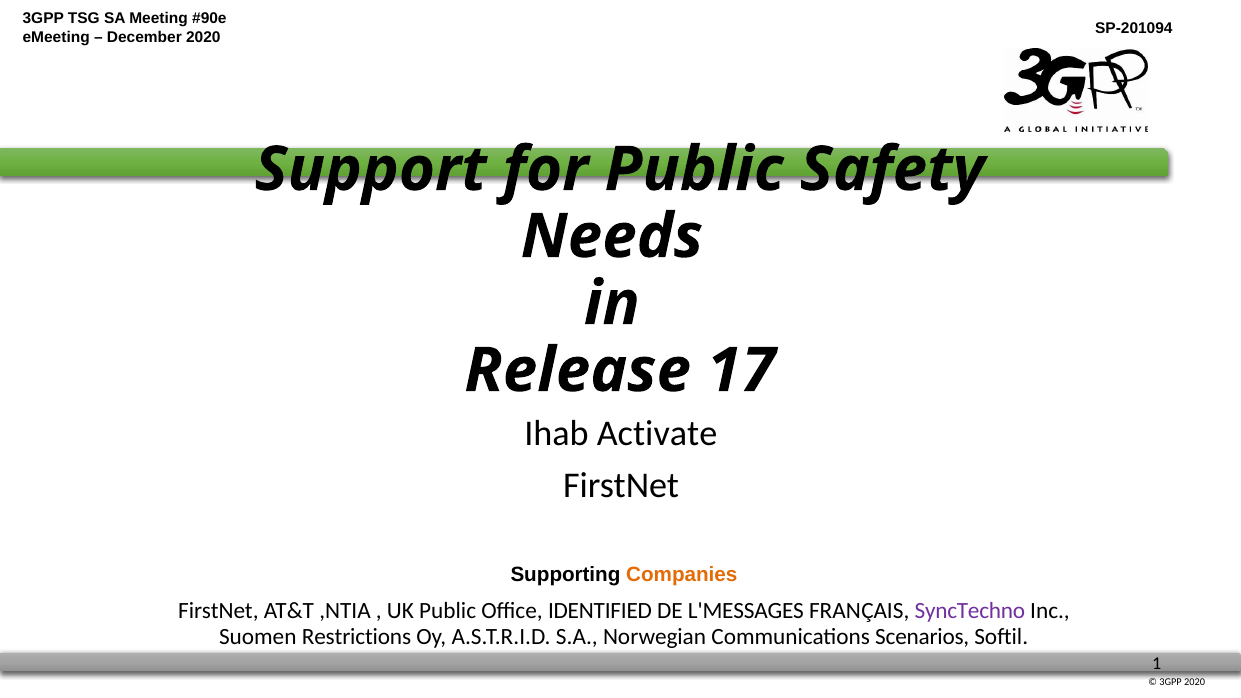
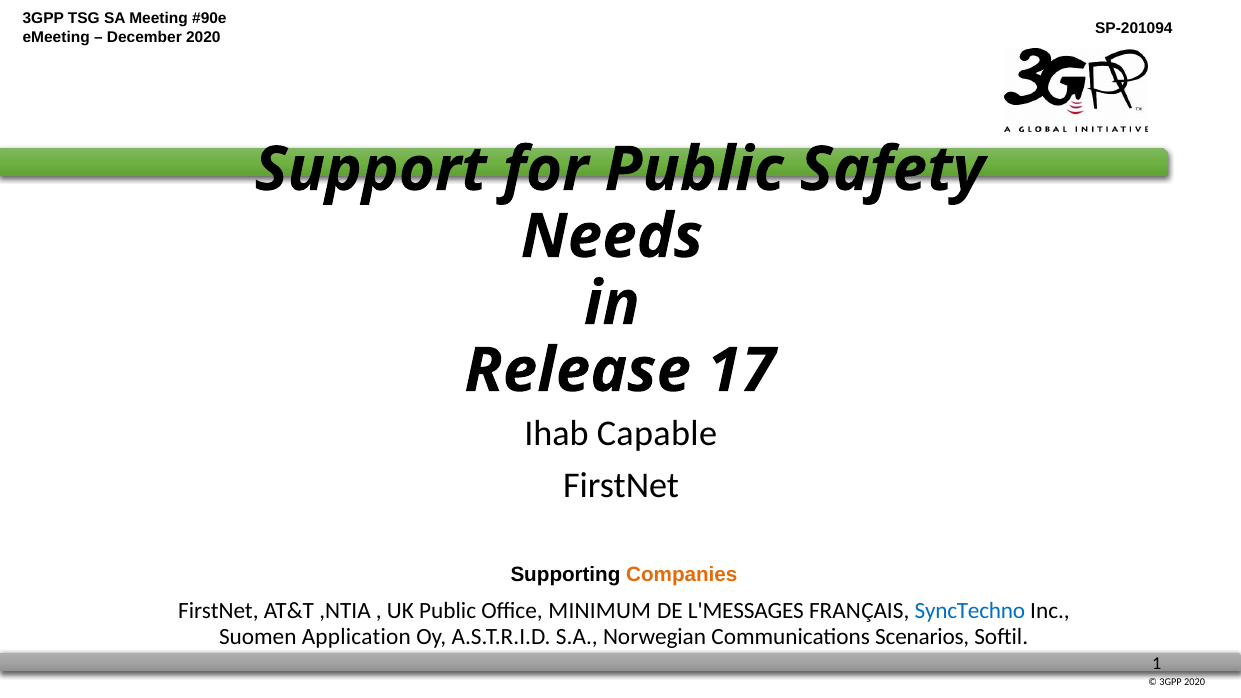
Activate: Activate -> Capable (657, 433)
IDENTIFIED: IDENTIFIED -> MINIMUM (600, 611)
SyncTechno colour: purple -> blue (970, 611)
Restrictions: Restrictions -> Application (356, 636)
